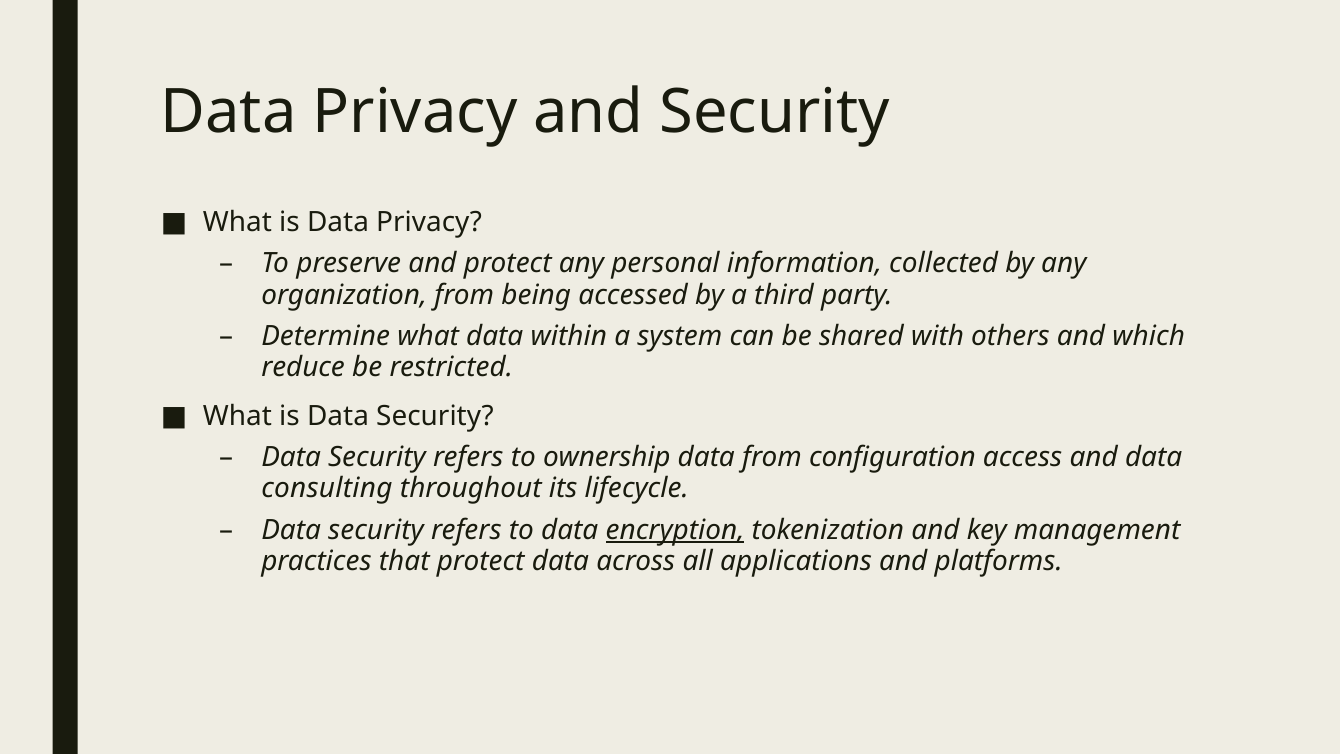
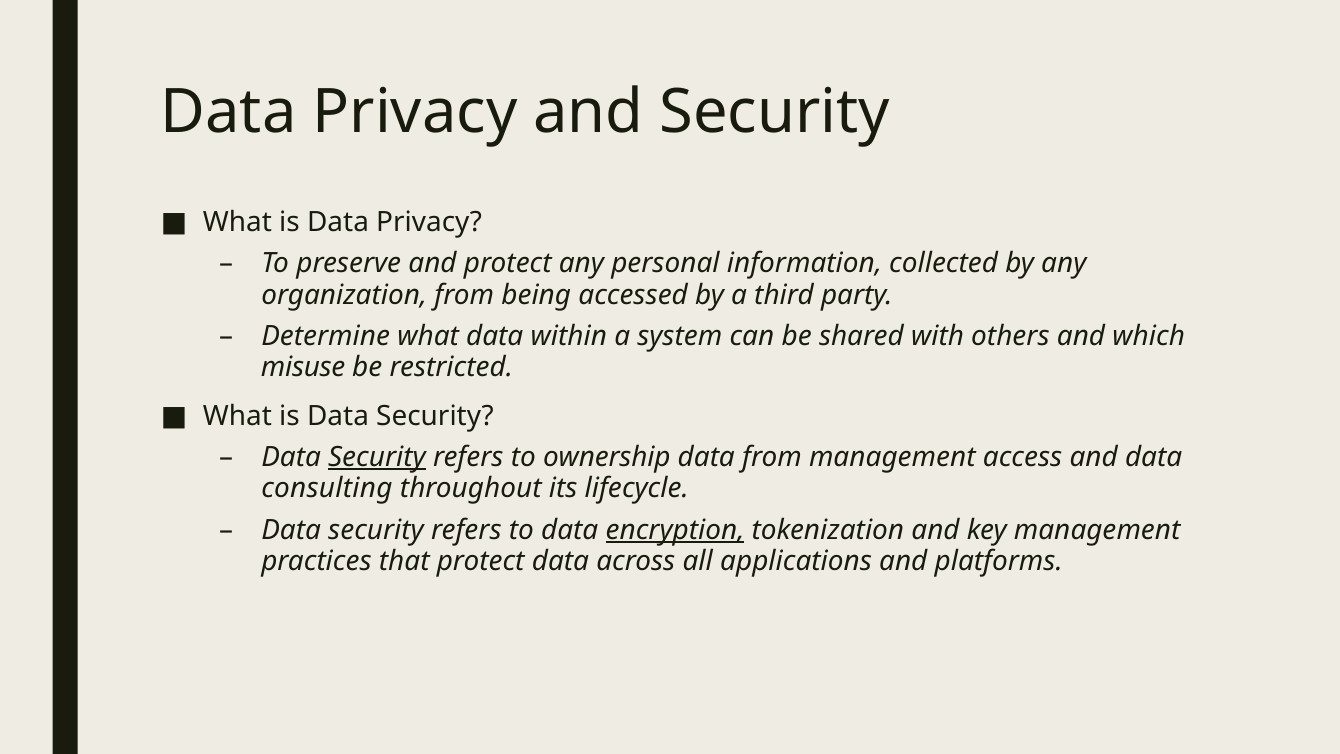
reduce: reduce -> misuse (303, 368)
Security underline: none -> present (377, 457)
from configuration: configuration -> management (892, 457)
